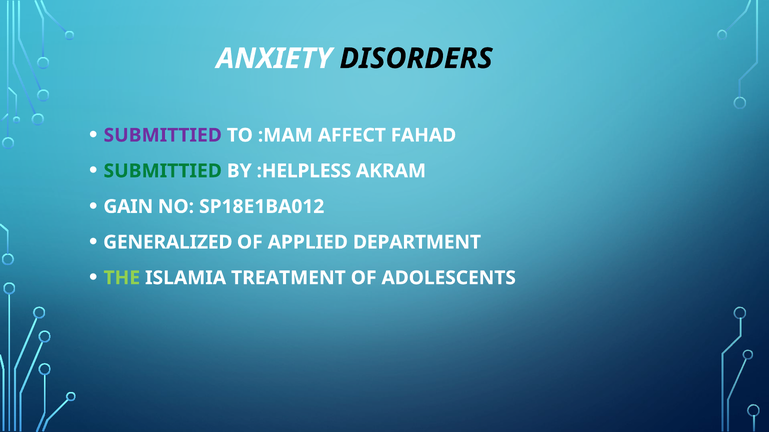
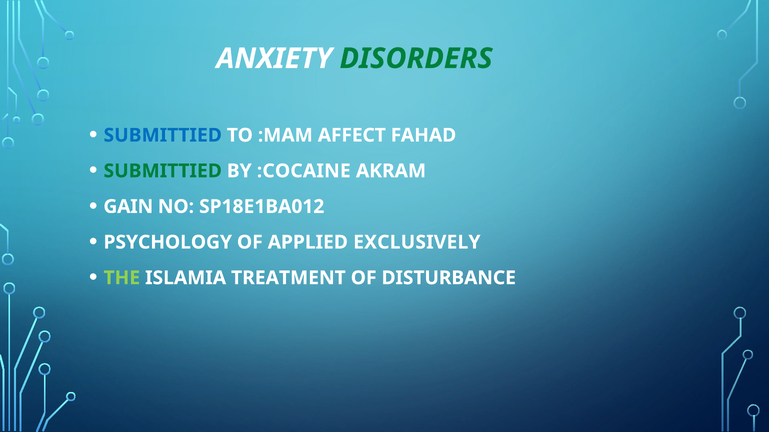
DISORDERS colour: black -> green (416, 59)
SUBMITTIED colour: purple -> blue (163, 135)
:HELPLESS: :HELPLESS -> :COCAINE (304, 171)
GENERALIZED: GENERALIZED -> PSYCHOLOGY (168, 243)
DEPARTMENT: DEPARTMENT -> EXCLUSIVELY (417, 243)
ADOLESCENTS: ADOLESCENTS -> DISTURBANCE (449, 278)
